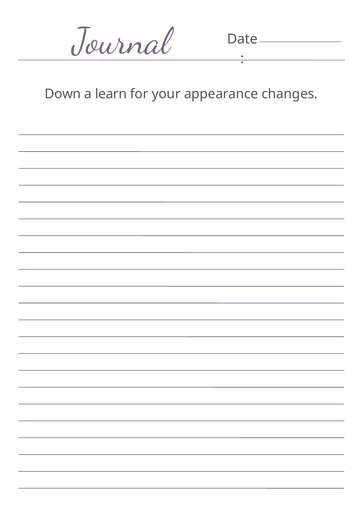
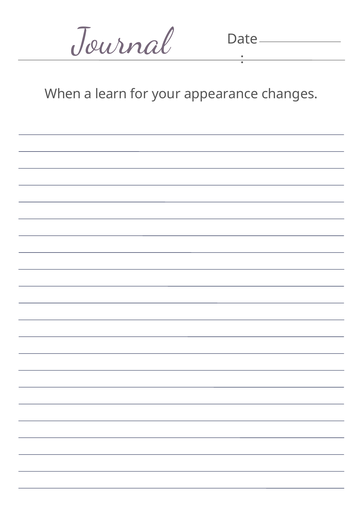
Down: Down -> When (63, 94)
